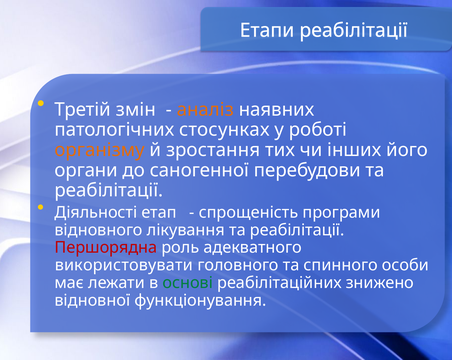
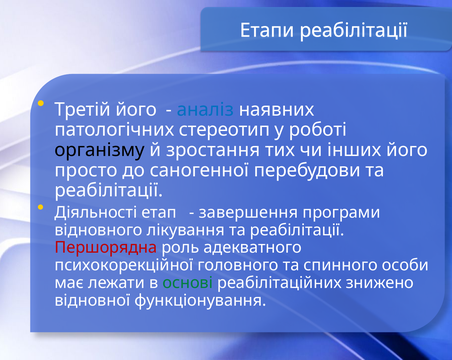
Третiй змiн: змiн -> його (136, 109)
аналiз colour: orange -> blue (205, 109)
стосунках: стосунках -> стереотип (225, 130)
органiзму colour: orange -> black (100, 150)
органи: органи -> просто (86, 170)
спрощеність: спрощеність -> завершення (248, 212)
використовувати: використовувати -> психокорекційної (124, 265)
